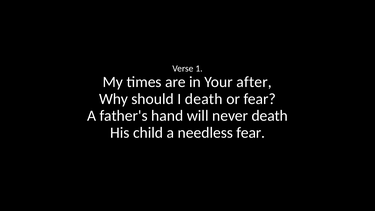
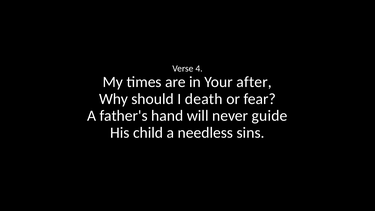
1: 1 -> 4 (199, 69)
never death: death -> guide (270, 116)
needless fear: fear -> sins (251, 133)
